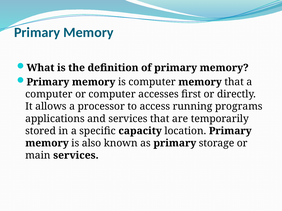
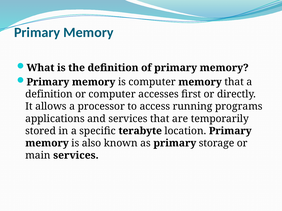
computer: computer -> definition (49, 94)
capacity: capacity -> terabyte (140, 131)
